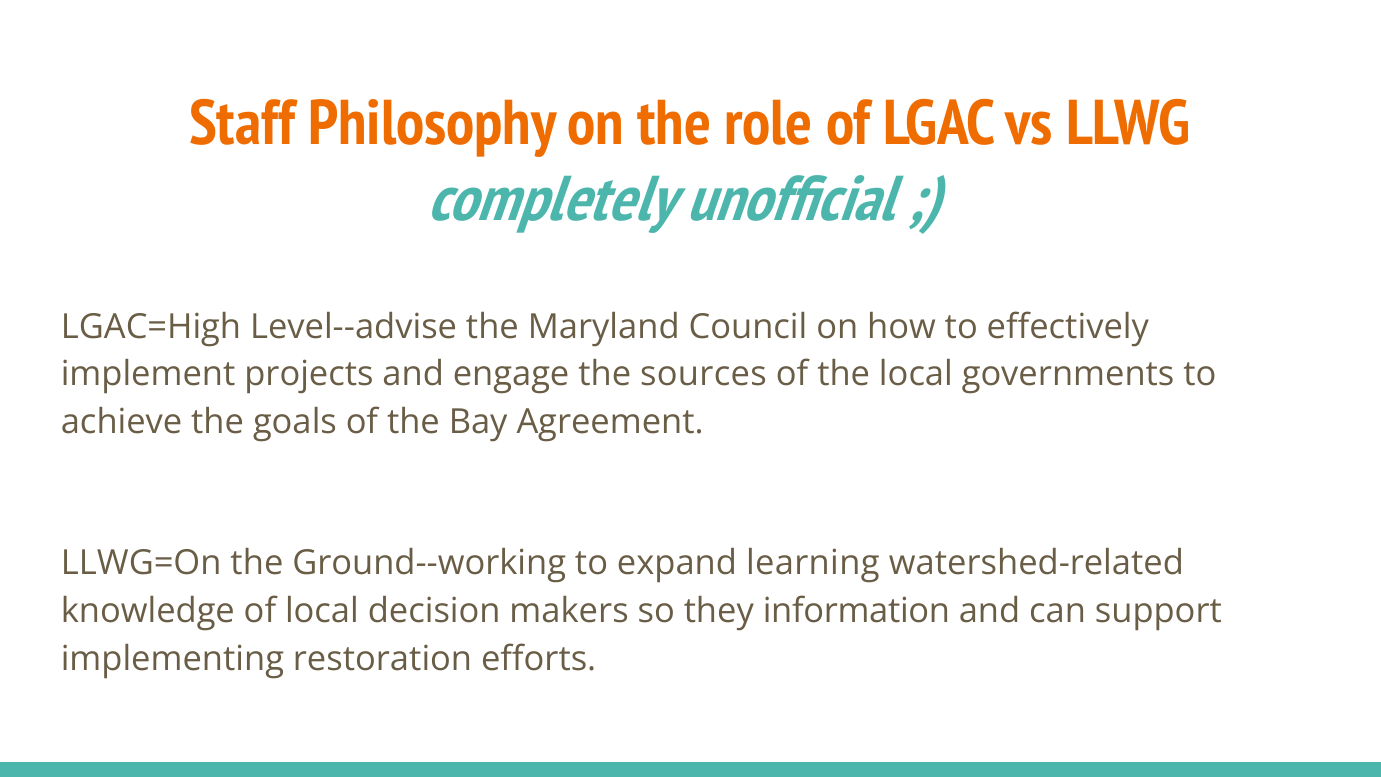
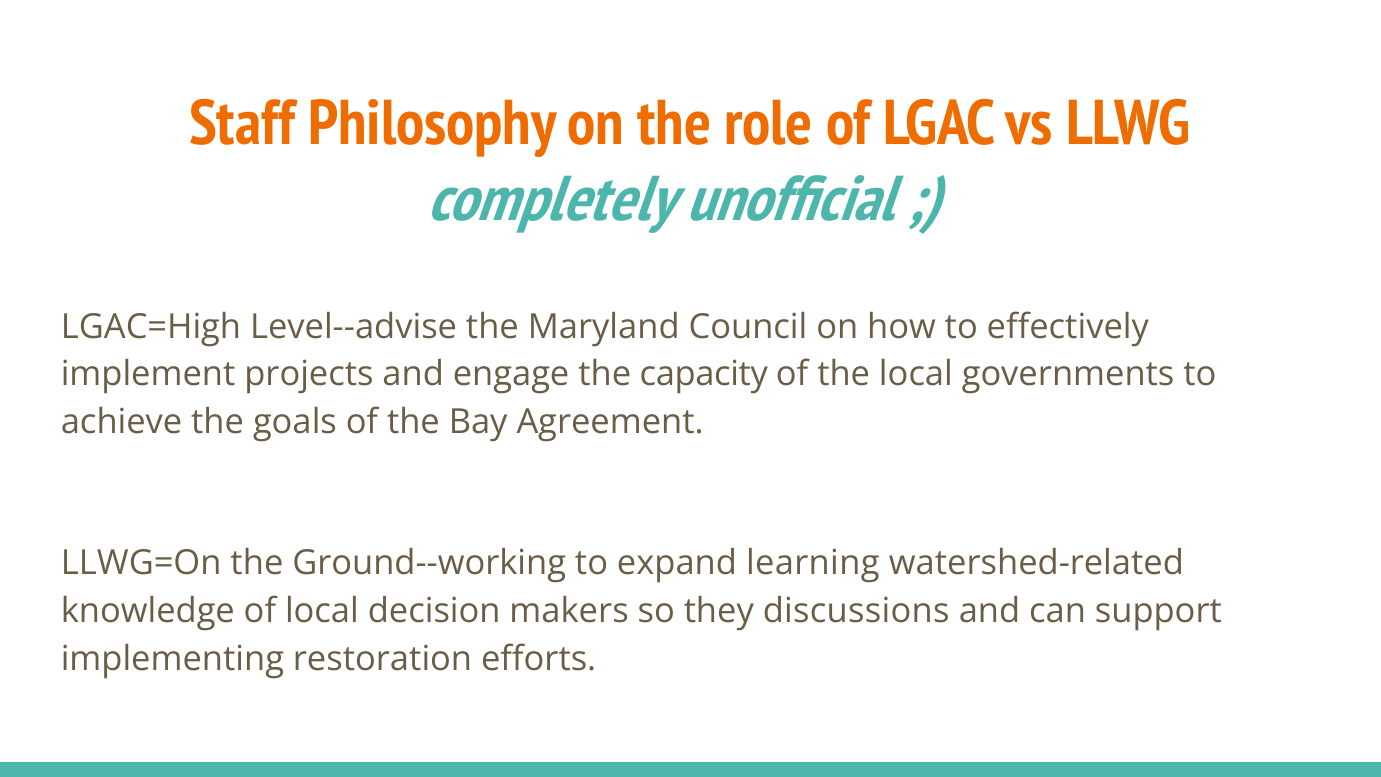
sources: sources -> capacity (704, 374)
information: information -> discussions (856, 611)
